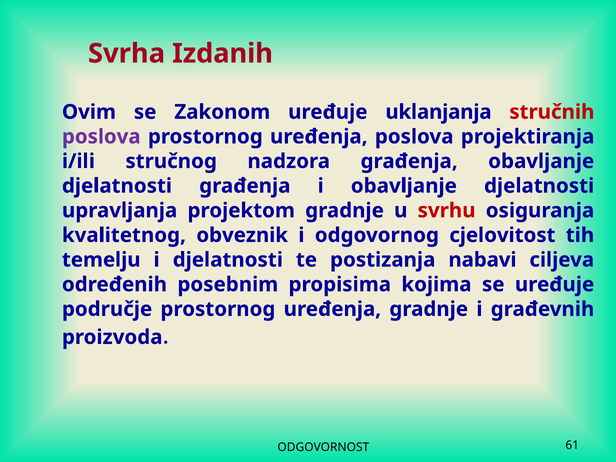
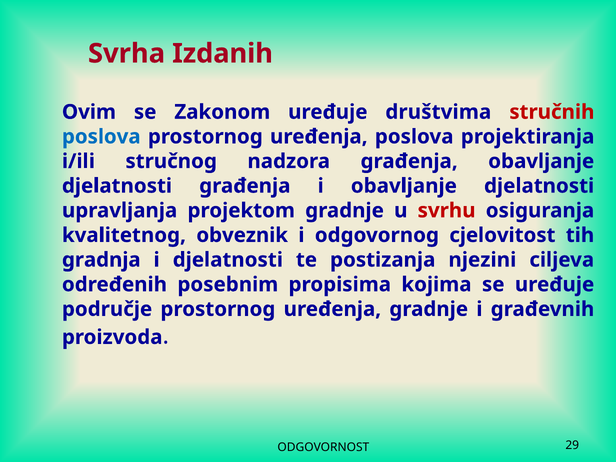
uklanjanja: uklanjanja -> društvima (438, 112)
poslova colour: purple -> blue (101, 137)
temelju: temelju -> gradnja (101, 260)
nabavi: nabavi -> njezini (482, 260)
61: 61 -> 29 (572, 445)
